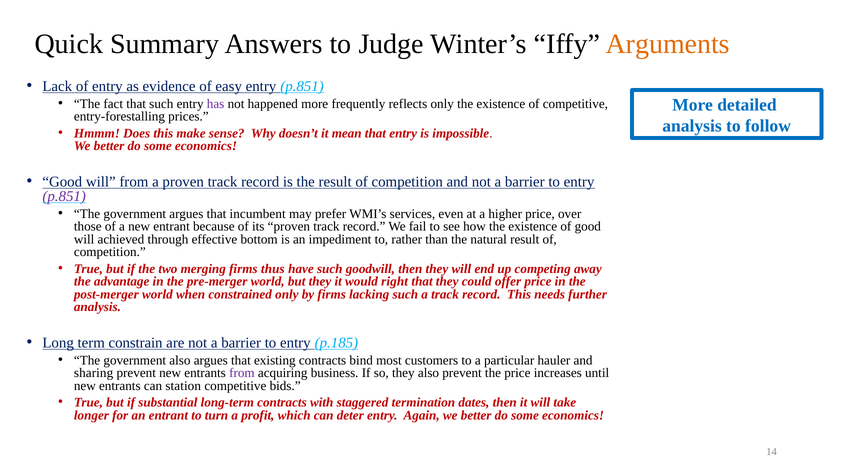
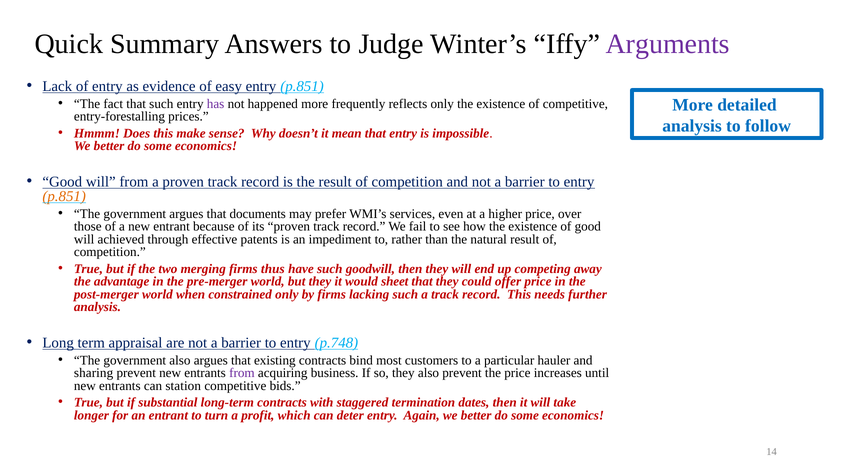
Arguments colour: orange -> purple (668, 44)
p.851 colour: purple -> orange (64, 196)
incumbent: incumbent -> documents (258, 214)
bottom: bottom -> patents (259, 239)
right: right -> sheet (395, 282)
constrain: constrain -> appraisal (136, 343)
p.185: p.185 -> p.748 (336, 343)
